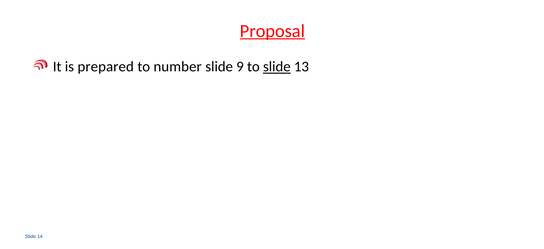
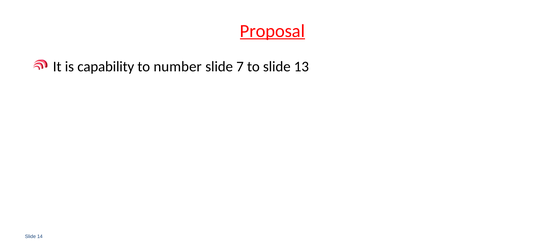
prepared: prepared -> capability (106, 67)
9: 9 -> 7 (240, 67)
slide underline: present -> none (277, 67)
